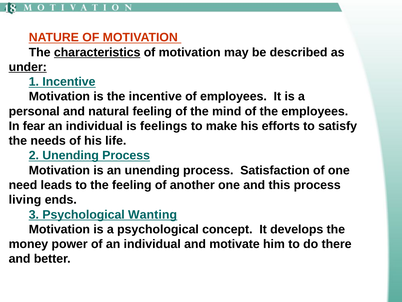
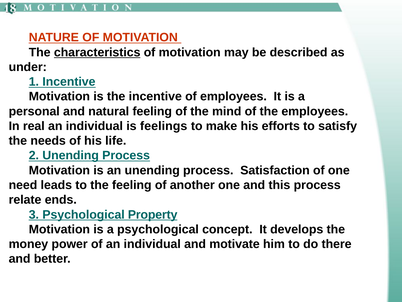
under underline: present -> none (28, 67)
fear: fear -> real (34, 126)
living: living -> relate (25, 200)
Wanting: Wanting -> Property (153, 214)
